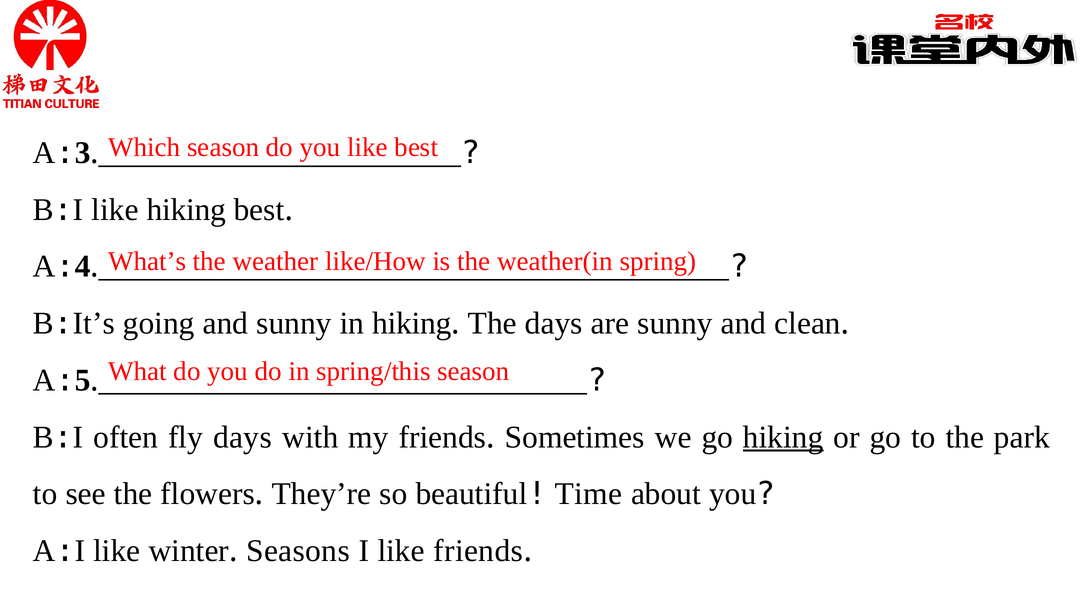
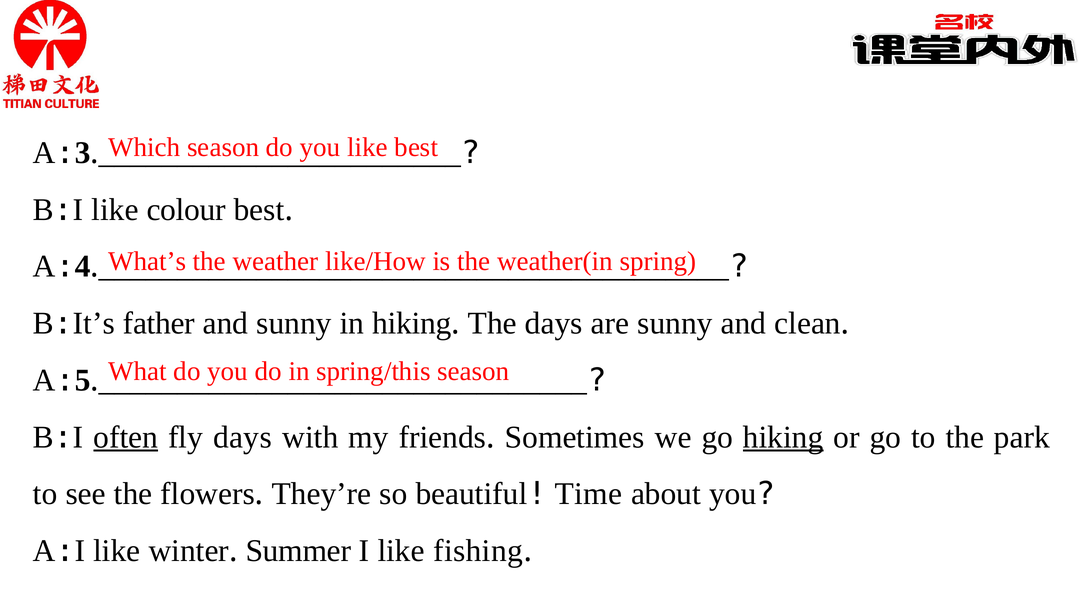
like hiking: hiking -> colour (186, 210)
going: going -> father (159, 323)
often underline: none -> present (126, 437)
Seasons: Seasons -> Summer (298, 551)
like friends: friends -> fishing (478, 551)
